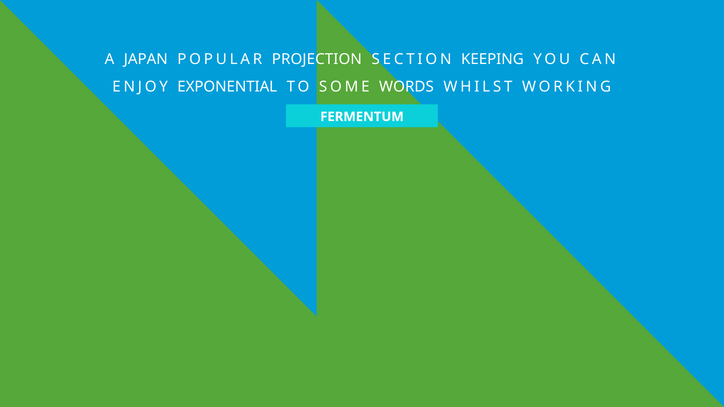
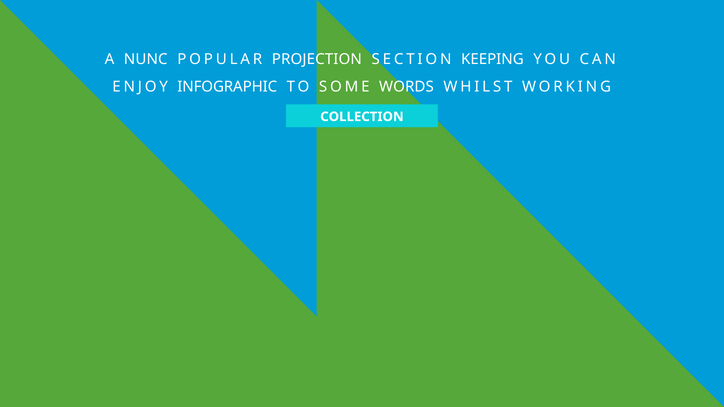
JAPAN: JAPAN -> NUNC (146, 60)
EXPONENTIAL: EXPONENTIAL -> INFOGRAPHIC (227, 87)
FERMENTUM: FERMENTUM -> COLLECTION (362, 117)
